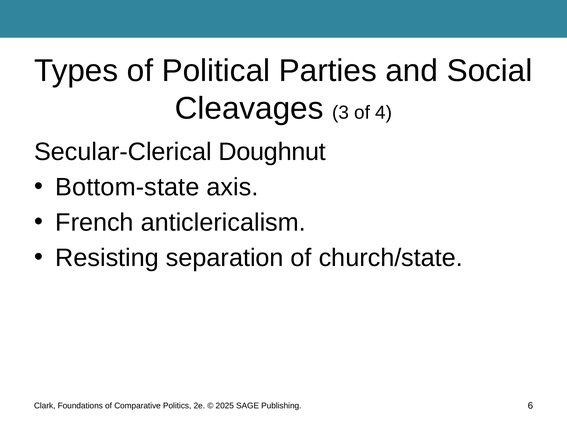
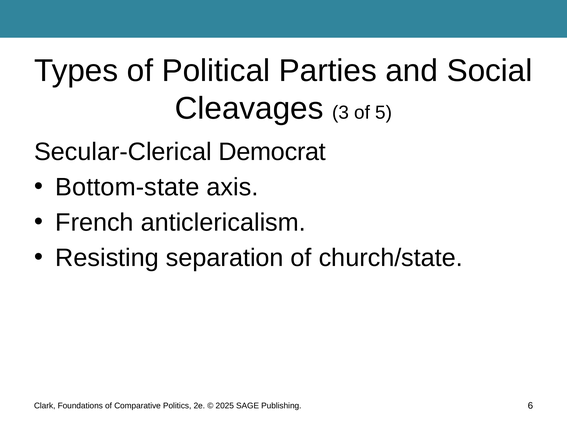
4: 4 -> 5 (384, 113)
Doughnut: Doughnut -> Democrat (272, 152)
